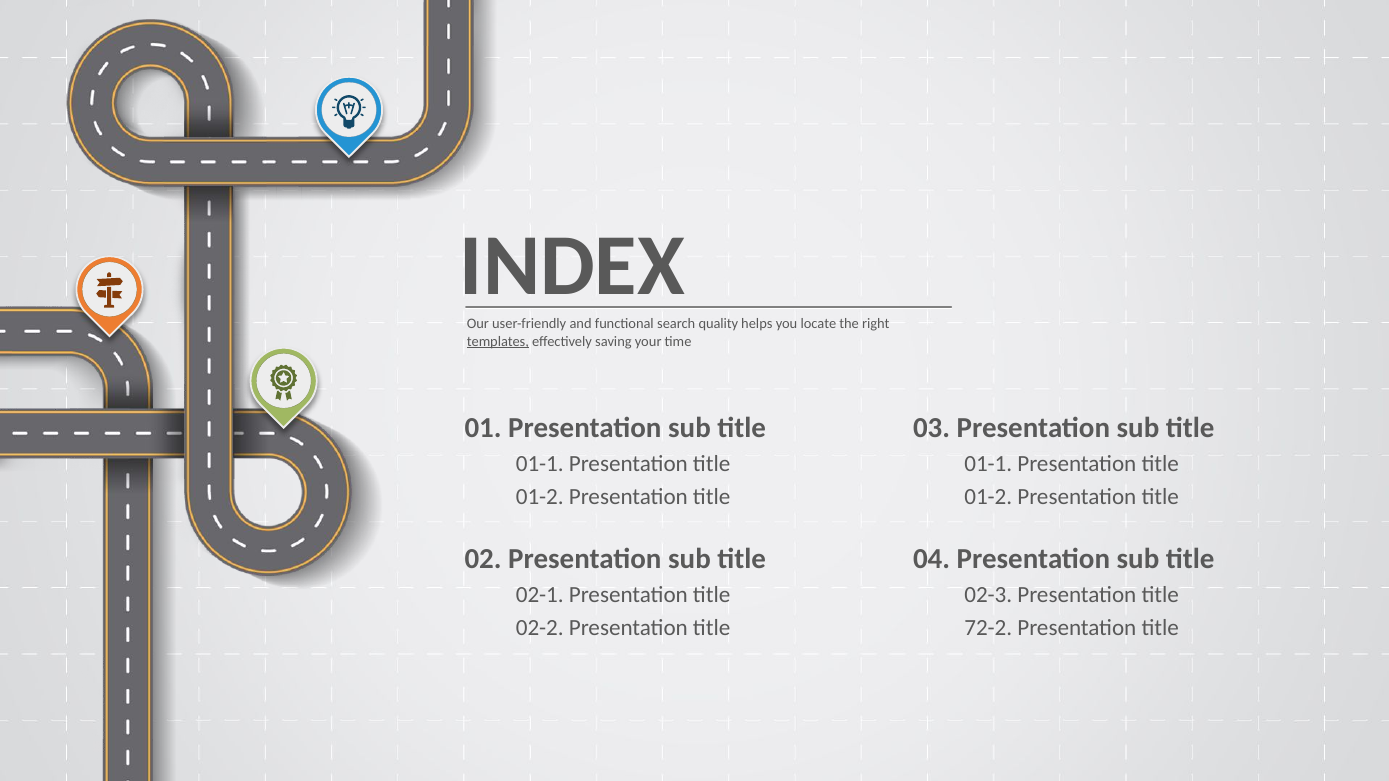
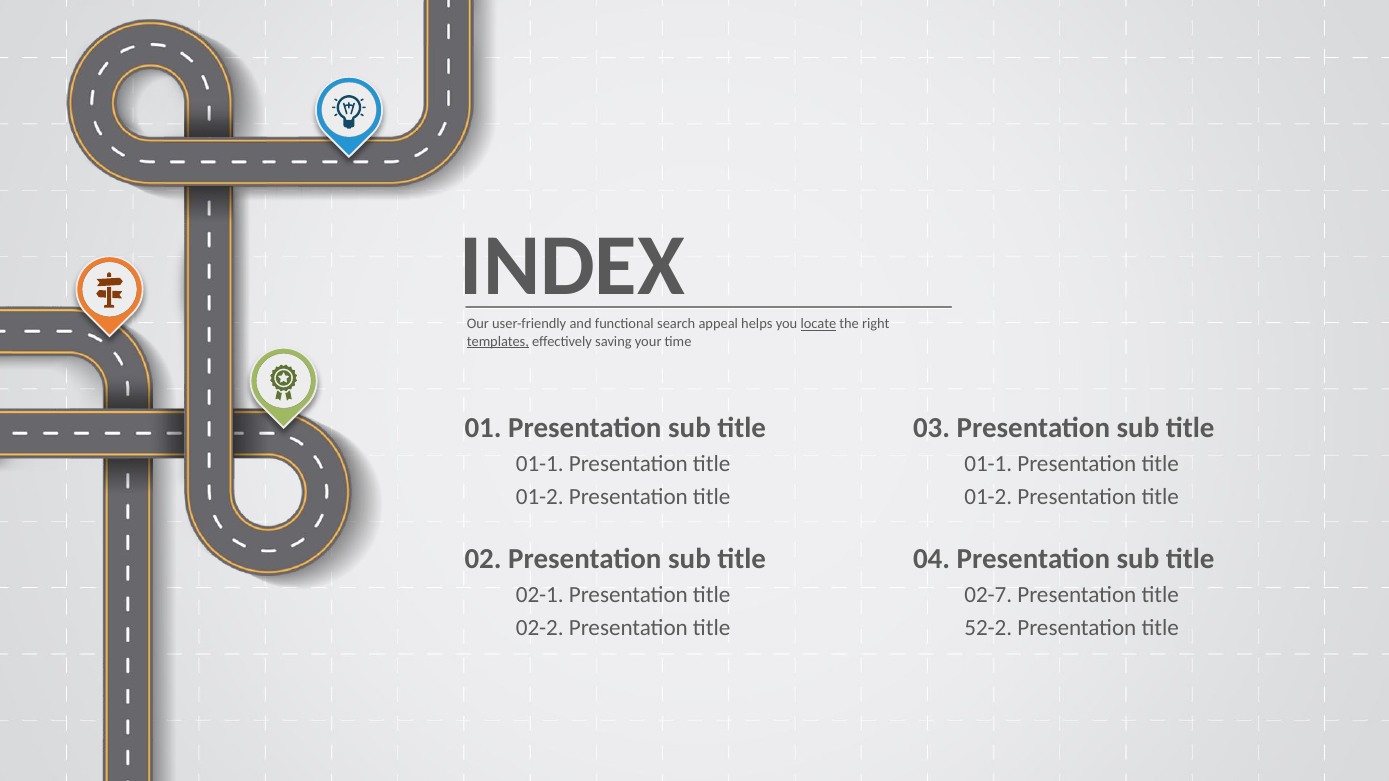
quality: quality -> appeal (718, 324)
locate underline: none -> present (818, 324)
02-3: 02-3 -> 02-7 (988, 595)
72-2: 72-2 -> 52-2 (988, 628)
